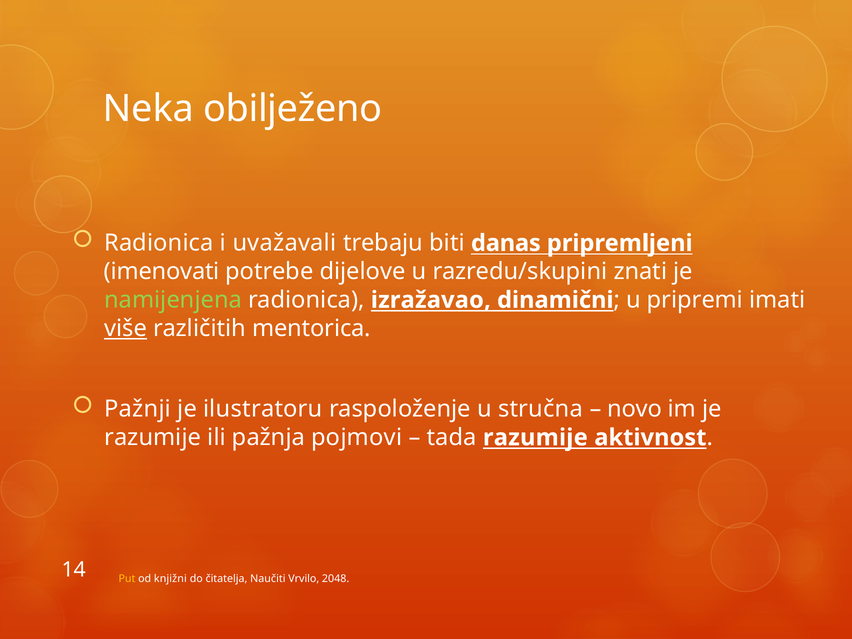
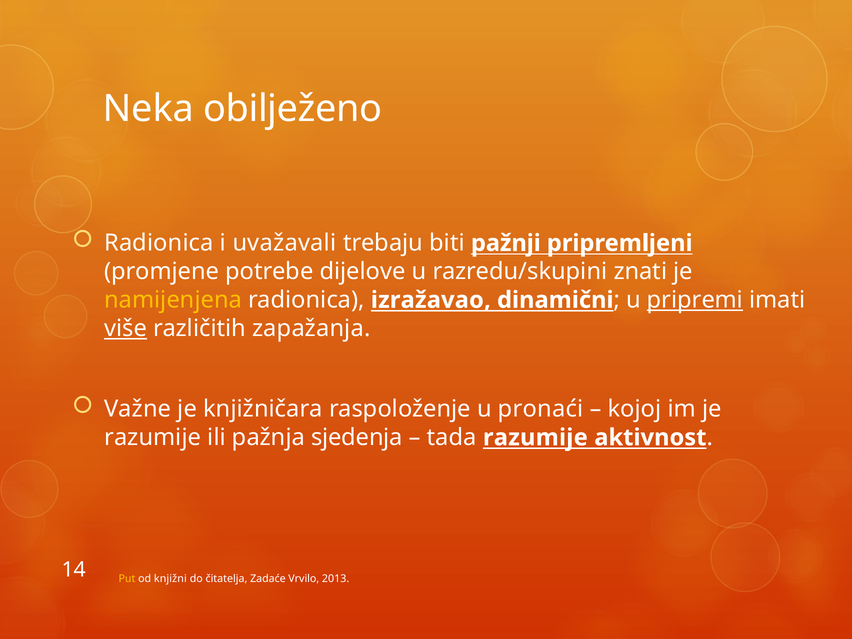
danas: danas -> pažnji (506, 243)
imenovati: imenovati -> promjene (162, 272)
namijenjena colour: light green -> yellow (173, 300)
pripremi underline: none -> present (695, 300)
mentorica: mentorica -> zapažanja (311, 328)
Pažnji: Pažnji -> Važne (138, 409)
ilustratoru: ilustratoru -> knjižničara (263, 409)
stručna: stručna -> pronaći (541, 409)
novo: novo -> kojoj (635, 409)
pojmovi: pojmovi -> sjedenja (357, 438)
Naučiti: Naučiti -> Zadaće (268, 579)
2048: 2048 -> 2013 (336, 579)
